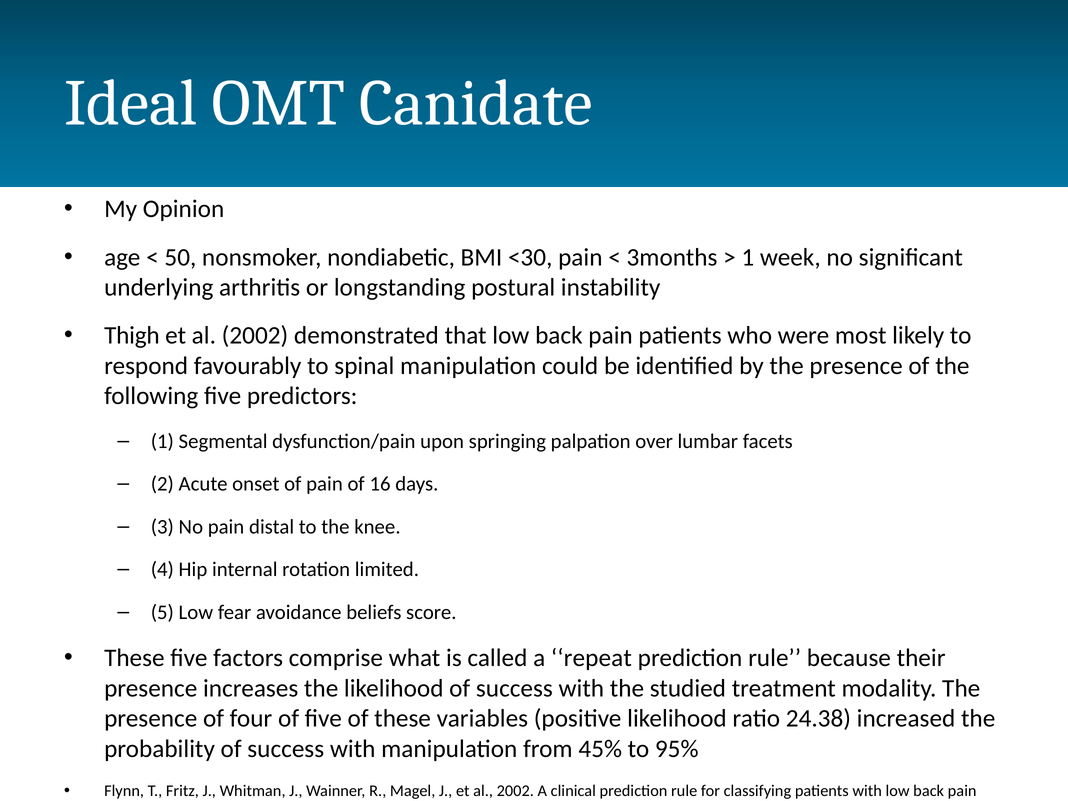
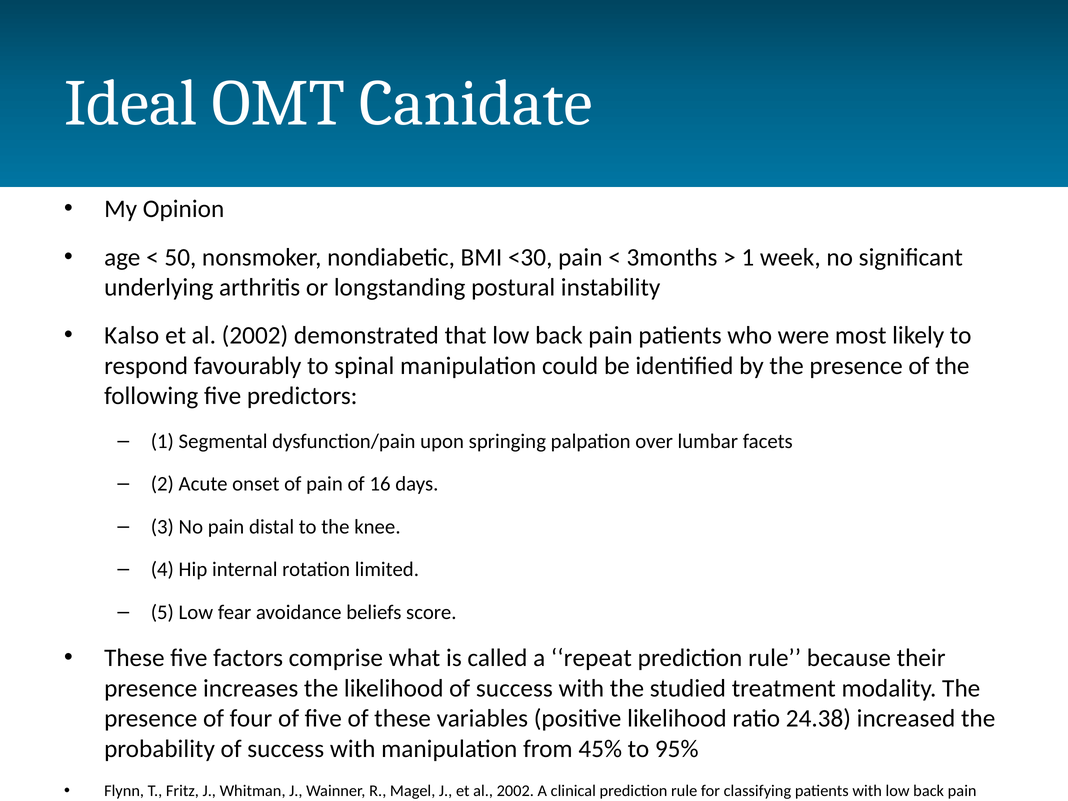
Thigh: Thigh -> Kalso (132, 336)
